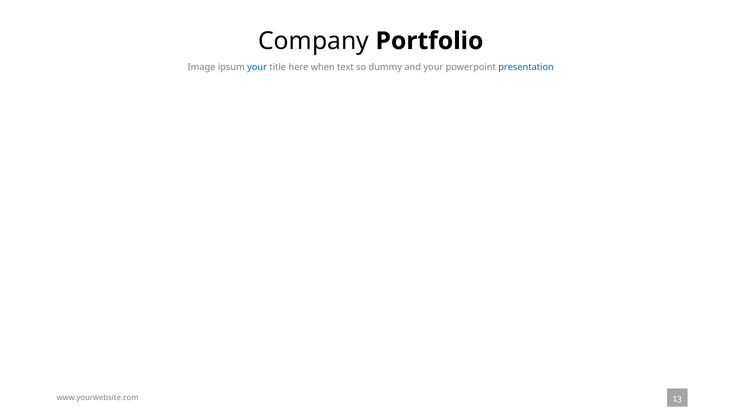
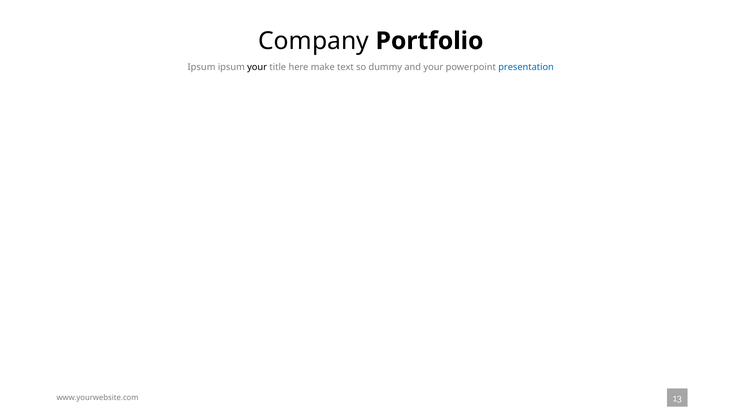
Image: Image -> Ipsum (201, 67)
your colour: blue -> black (257, 67)
when: when -> make (323, 67)
